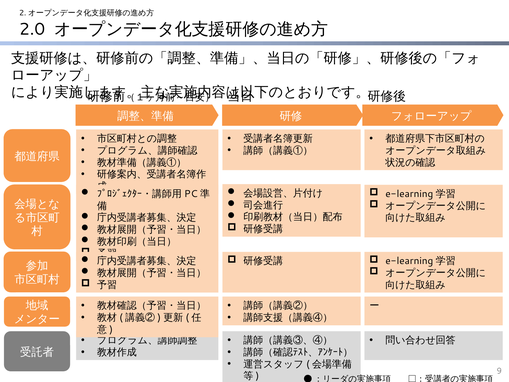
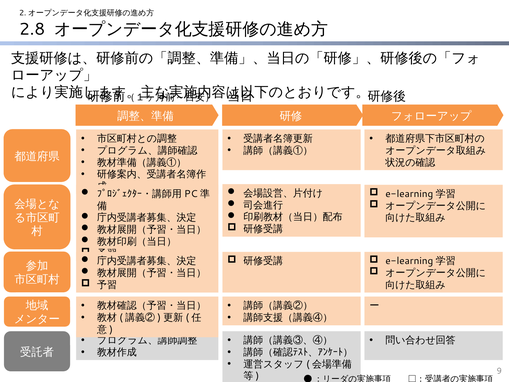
2.0: 2.0 -> 2.8 (32, 29)
